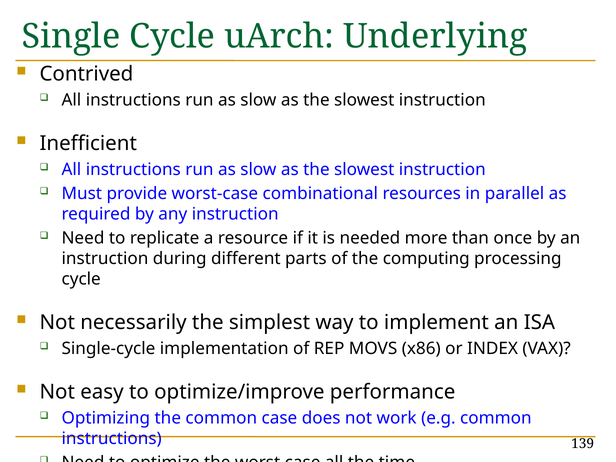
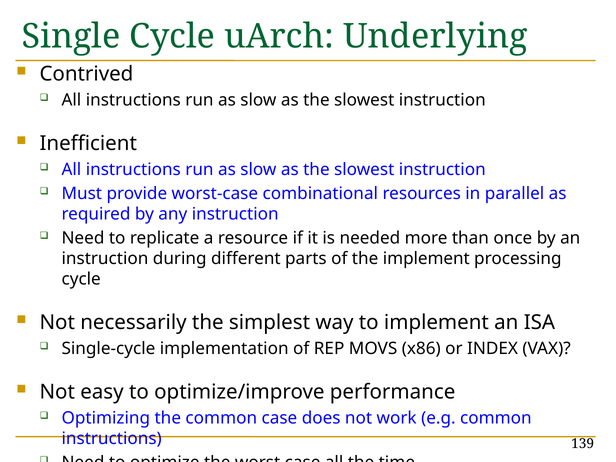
the computing: computing -> implement (426, 258)
